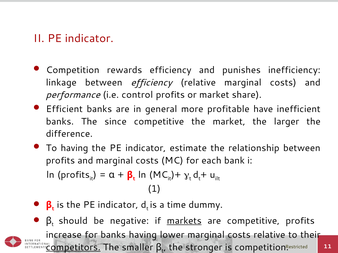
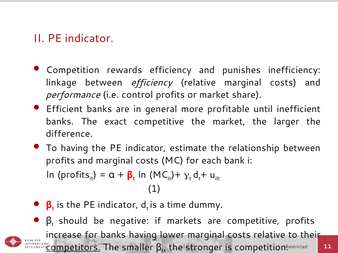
have: have -> until (263, 109)
since: since -> exact (116, 122)
markets underline: present -> none (184, 221)
